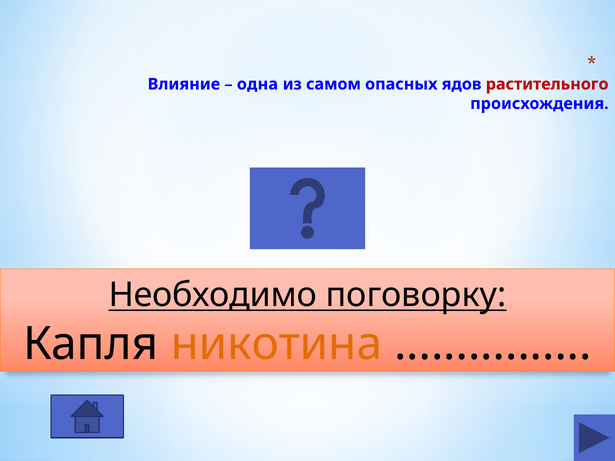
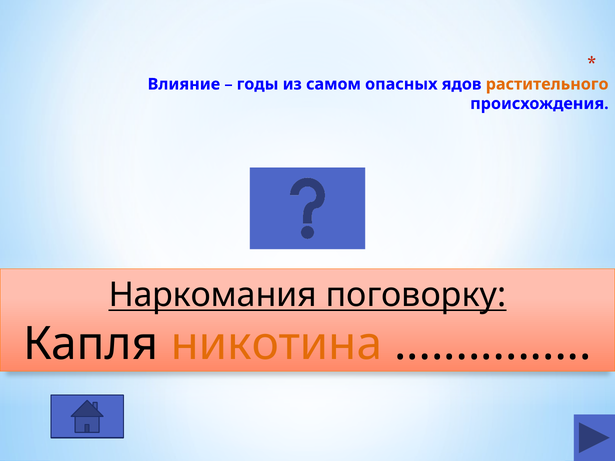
одна: одна -> годы (258, 84)
растительного colour: red -> orange (547, 84)
Необходимо: Необходимо -> Наркомания (213, 295)
